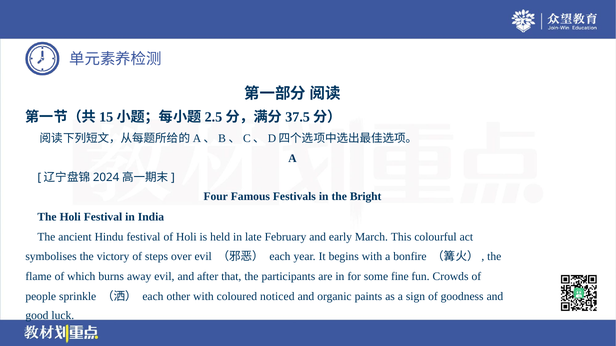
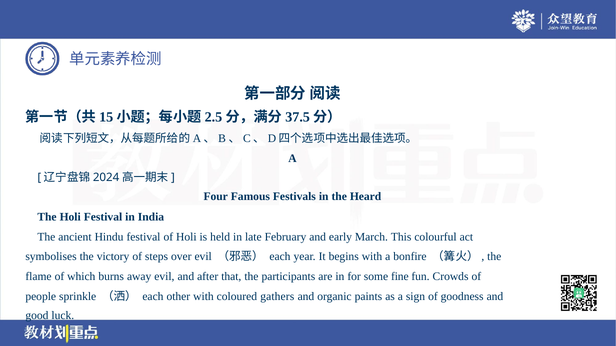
Bright: Bright -> Heard (366, 197)
noticed: noticed -> gathers (277, 297)
